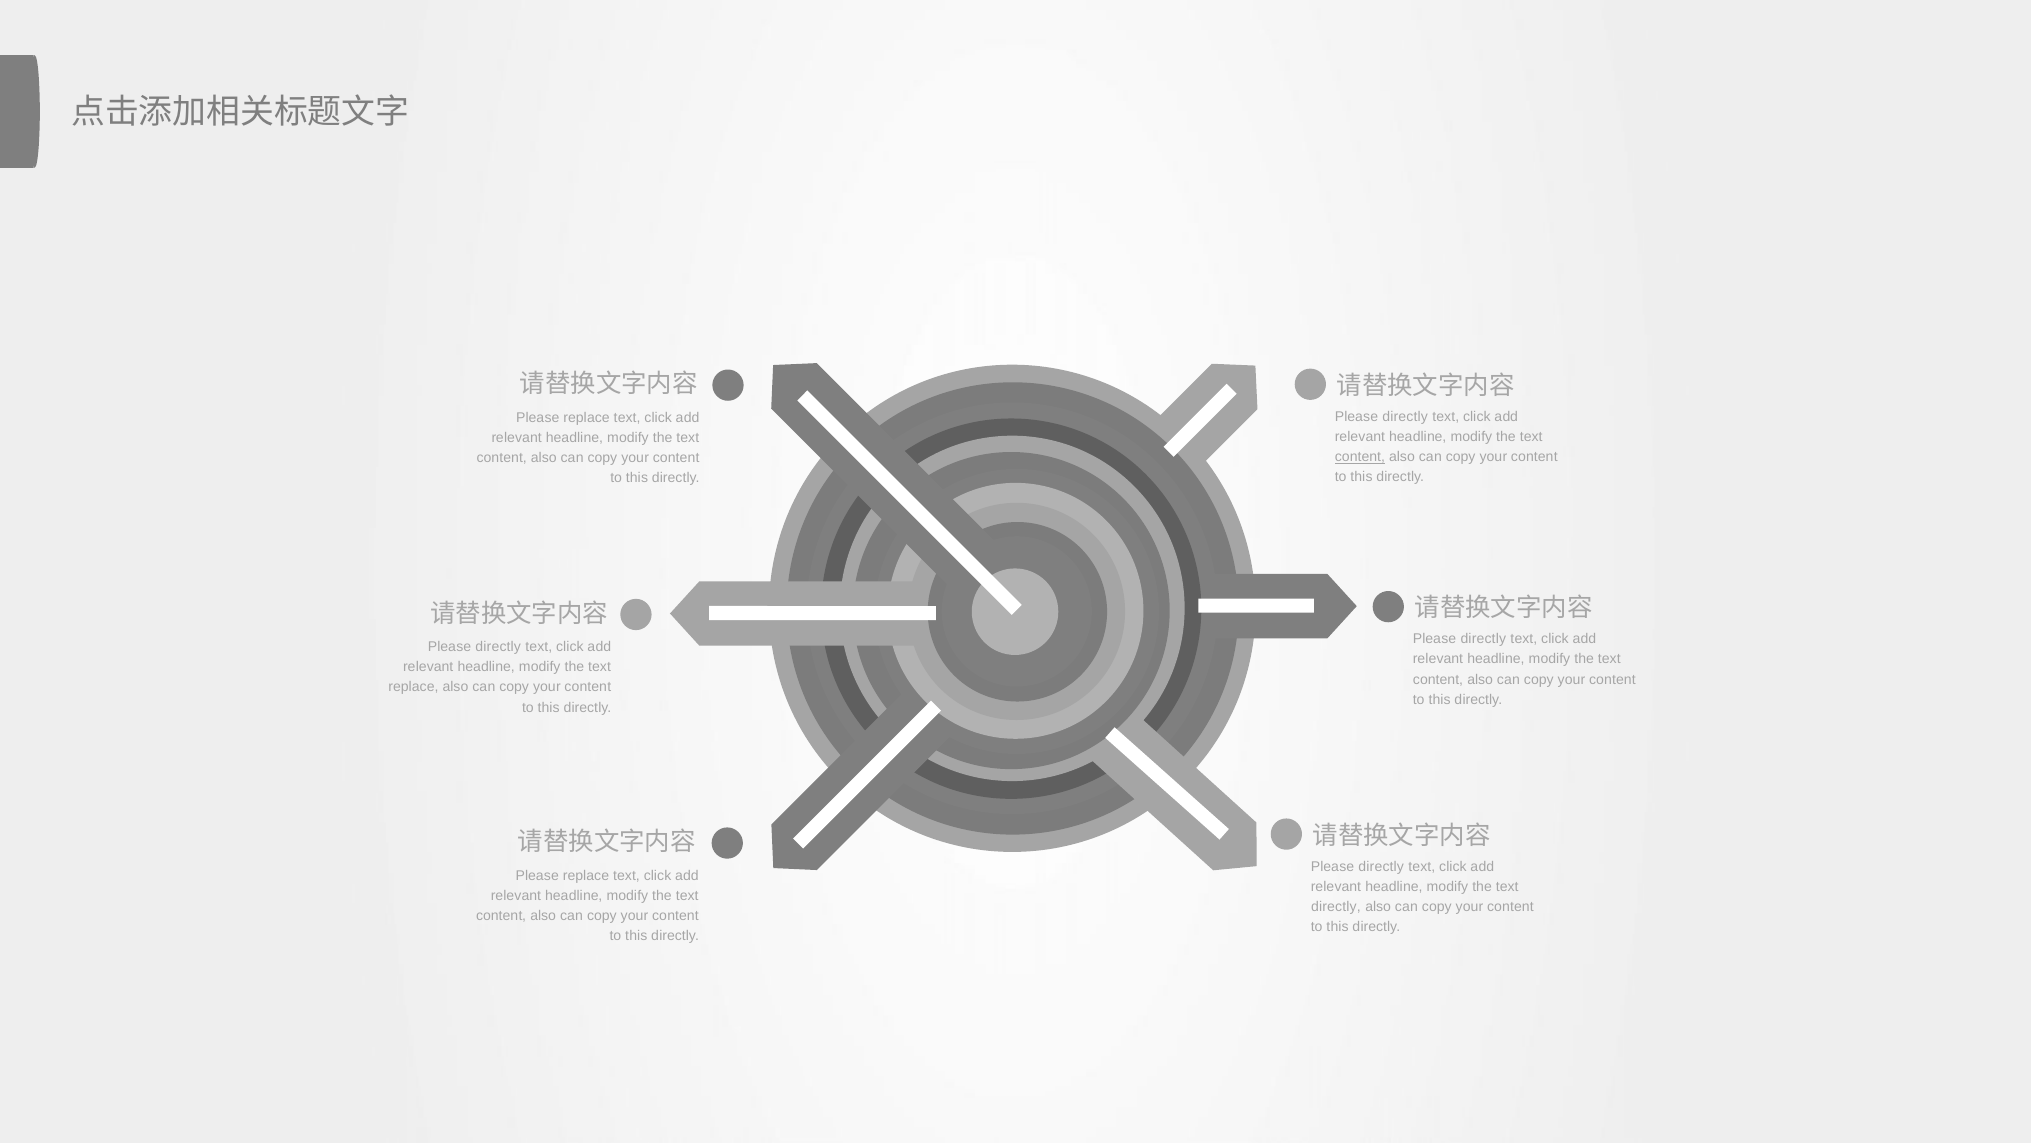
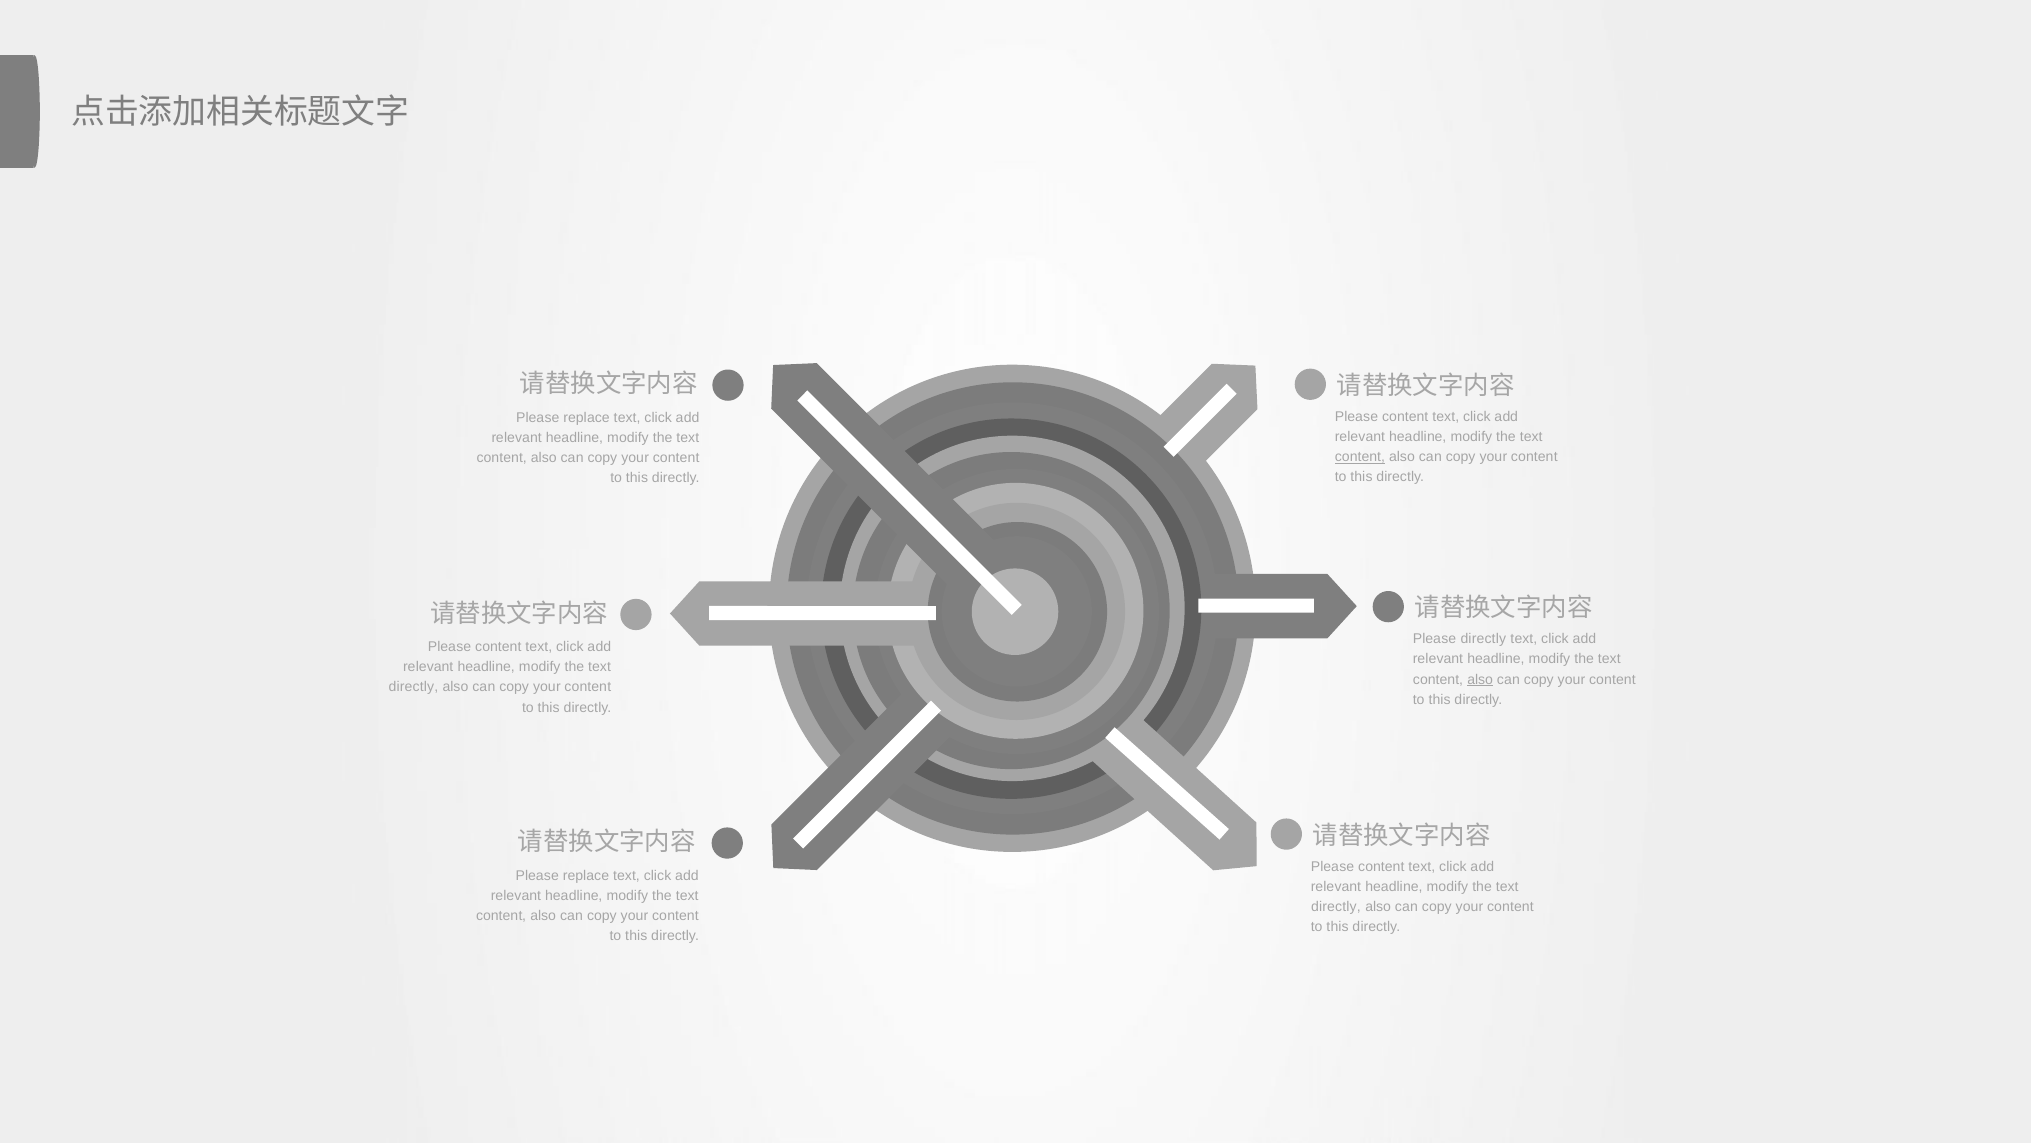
directly: directly -> content (1405, 416)
directly: directly -> content (498, 646)
also underline: none -> present (1480, 679)
replace: replace -> directly (413, 687)
directly: directly -> content (1381, 866)
